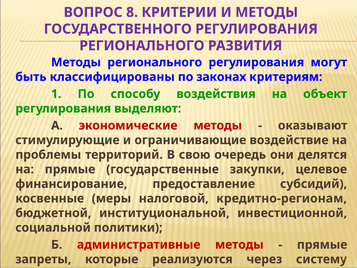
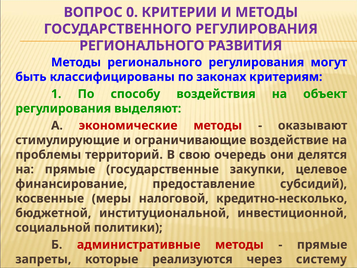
8: 8 -> 0 (132, 12)
кредитно-регионам: кредитно-регионам -> кредитно-несколько (282, 198)
